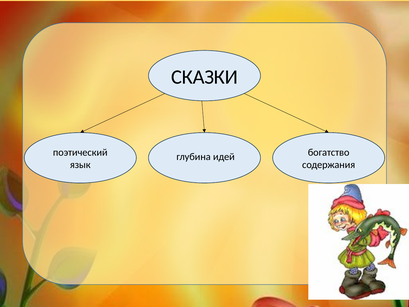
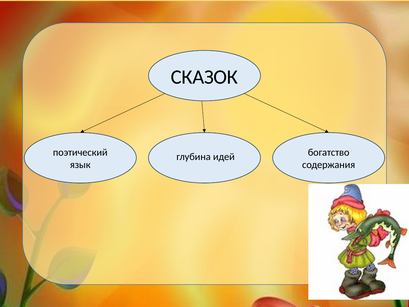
СКАЗКИ: СКАЗКИ -> СКАЗОК (205, 77)
